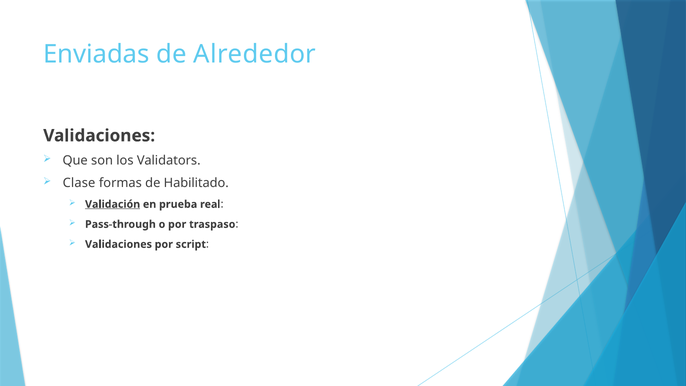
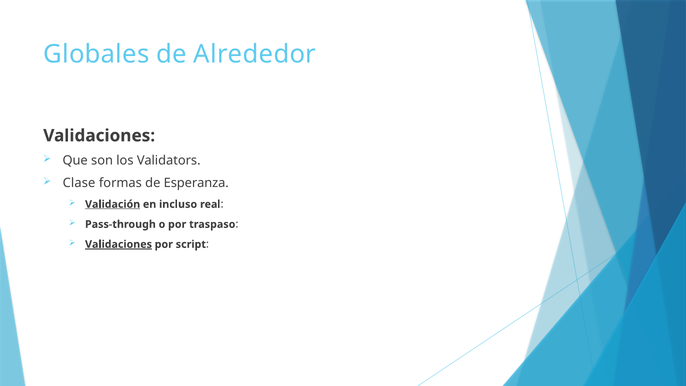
Enviadas: Enviadas -> Globales (96, 54)
Habilitado: Habilitado -> Esperanza (196, 183)
prueba: prueba -> incluso (178, 204)
Validaciones underline: none -> present (119, 244)
